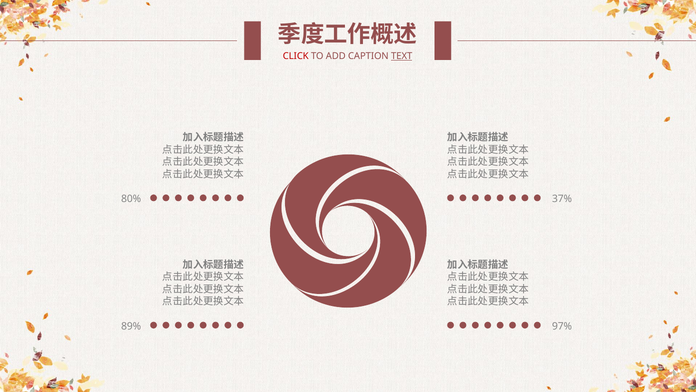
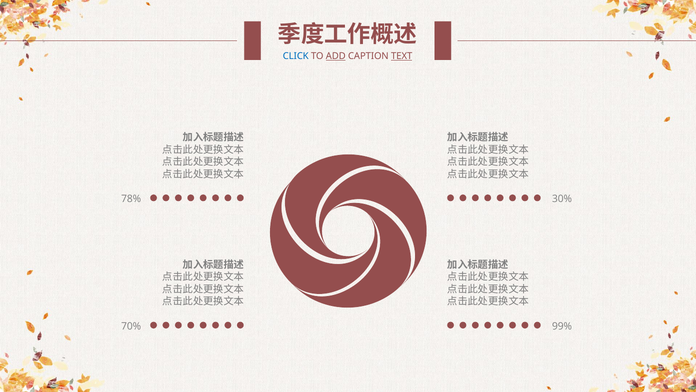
CLICK colour: red -> blue (296, 56)
ADD underline: none -> present (336, 56)
80%: 80% -> 78% (131, 199)
37%: 37% -> 30% (562, 199)
89%: 89% -> 70% (131, 326)
97%: 97% -> 99% (562, 326)
